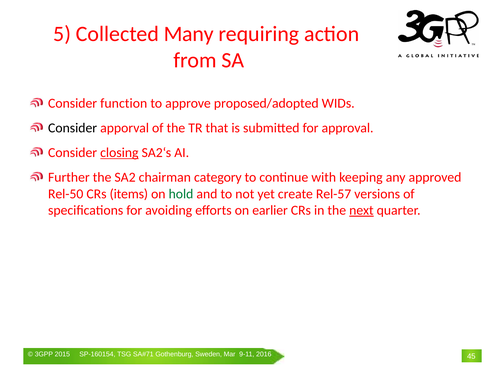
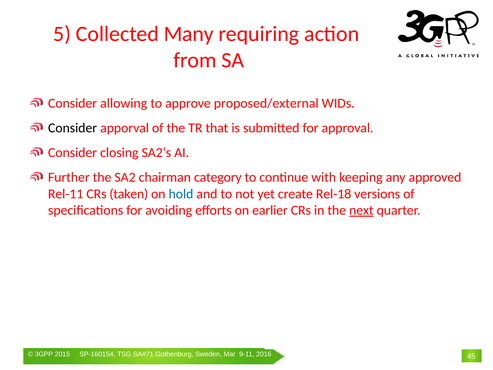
function: function -> allowing (124, 103)
proposed/adopted: proposed/adopted -> proposed/external (266, 103)
closing underline: present -> none (119, 153)
Rel-50: Rel-50 -> Rel-11 (66, 194)
items: items -> taken (129, 194)
hold colour: green -> blue (181, 194)
Rel-57: Rel-57 -> Rel-18 (334, 194)
